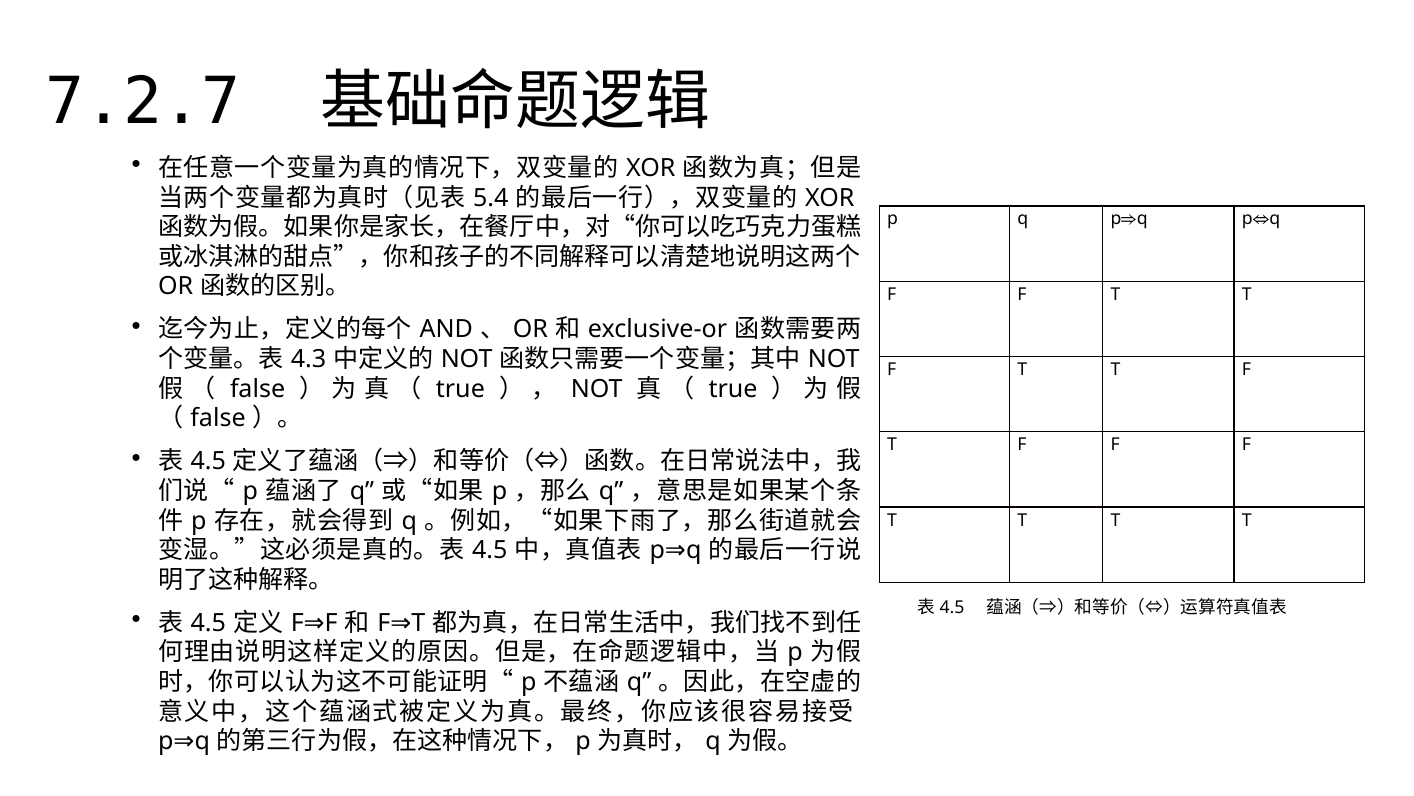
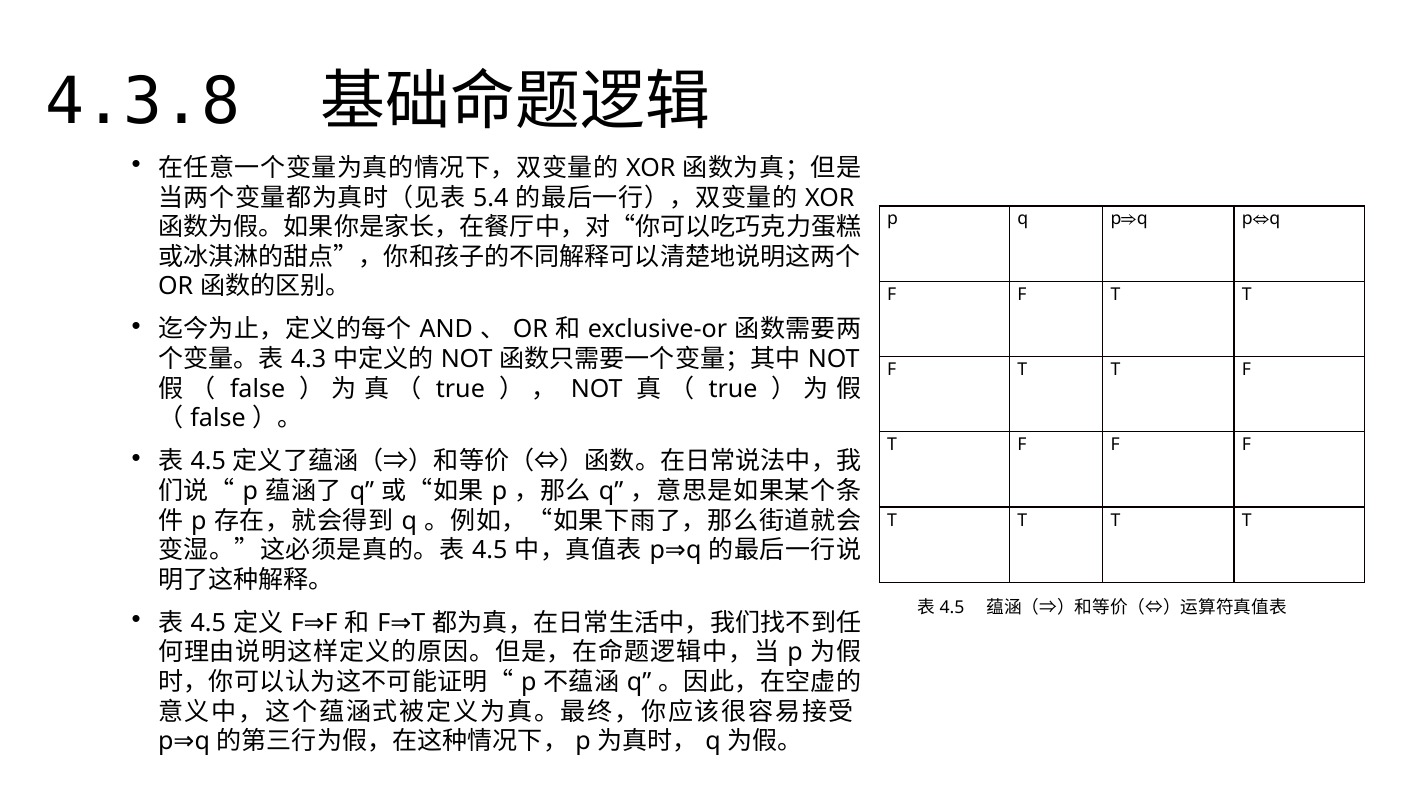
7.2.7: 7.2.7 -> 4.3.8 (143, 102)
